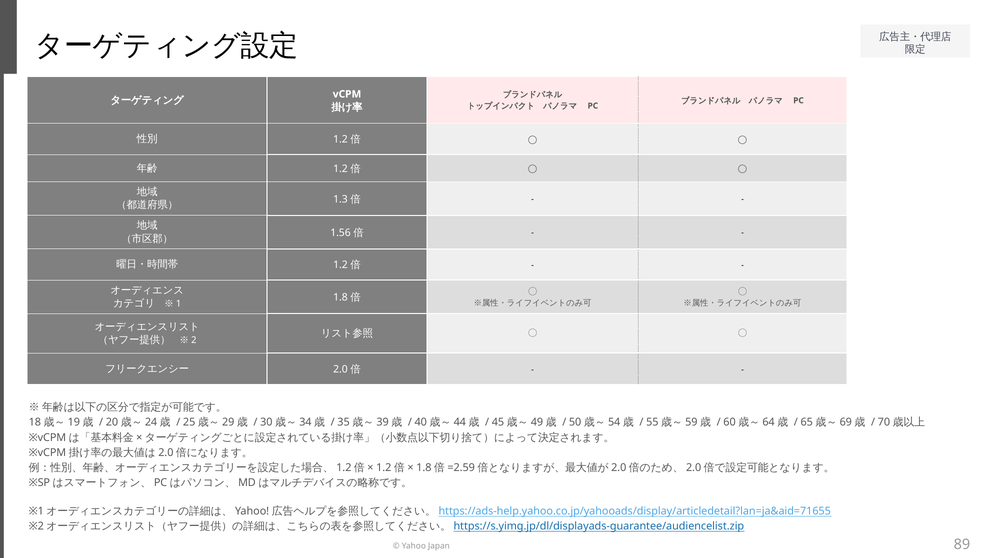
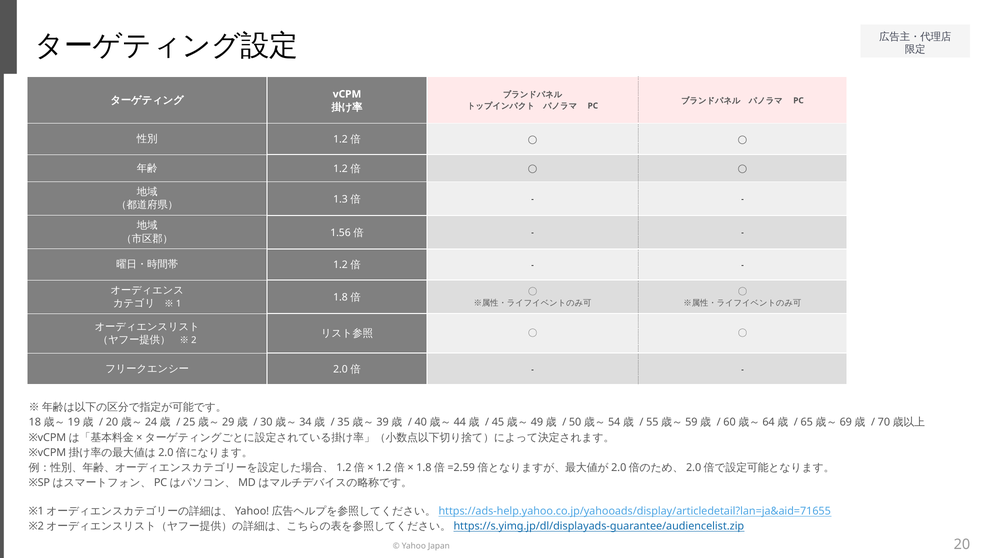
89: 89 -> 20 (962, 544)
